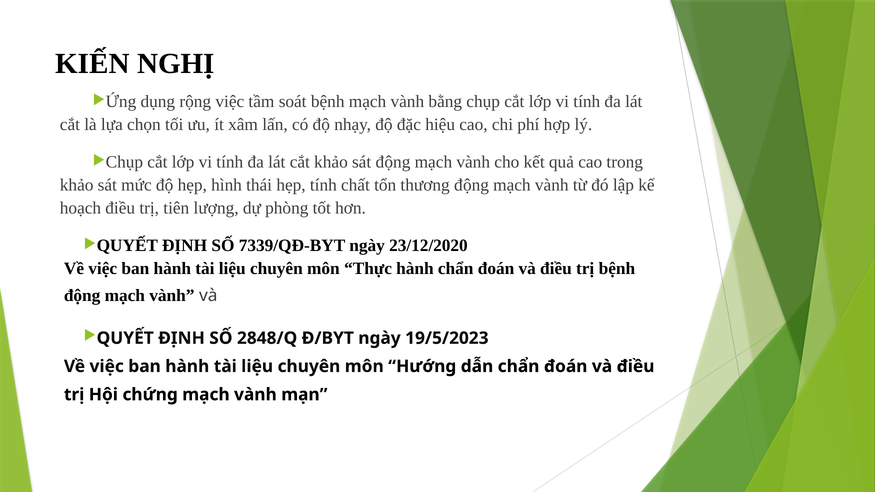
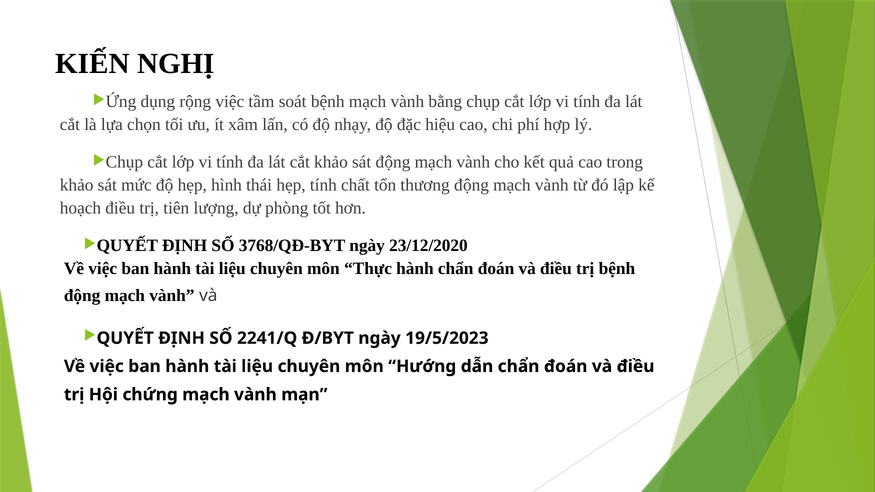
7339/QĐ-BYT: 7339/QĐ-BYT -> 3768/QĐ-BYT (292, 246)
2848/Q: 2848/Q -> 2241/Q (267, 338)
